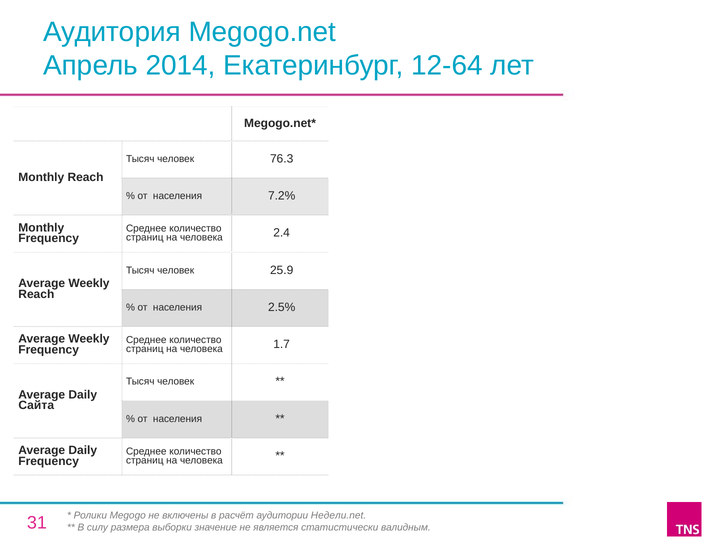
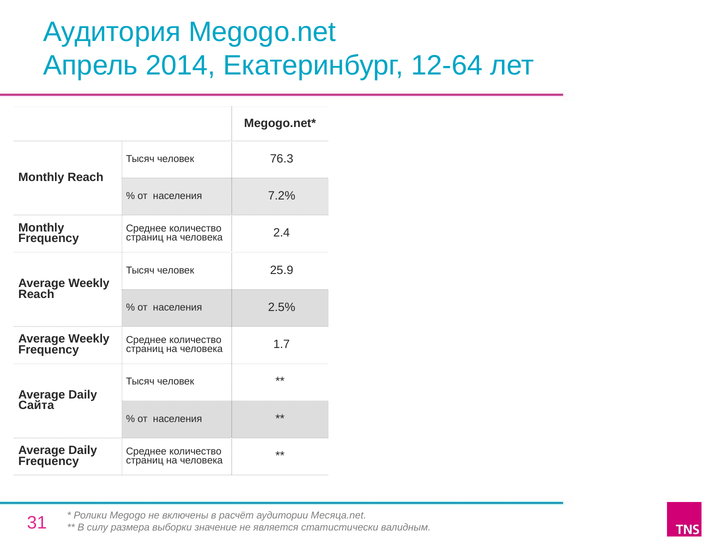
Недели.net: Недели.net -> Месяца.net (339, 515)
